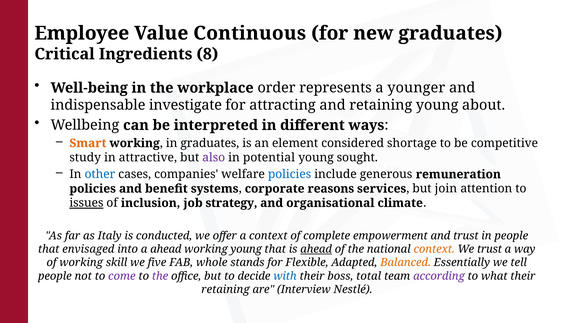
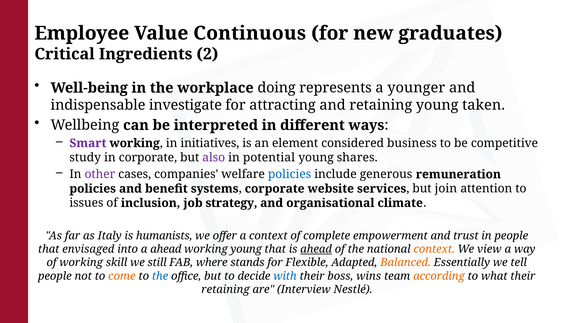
8: 8 -> 2 (207, 54)
order: order -> doing (277, 88)
about: about -> taken (484, 105)
Smart colour: orange -> purple (88, 143)
in graduates: graduates -> initiatives (210, 143)
shortage: shortage -> business (412, 143)
in attractive: attractive -> corporate (148, 157)
sought: sought -> shares (357, 157)
other colour: blue -> purple (100, 174)
reasons: reasons -> website (331, 189)
issues underline: present -> none (86, 203)
conducted: conducted -> humanists (164, 236)
We trust: trust -> view (489, 249)
five: five -> still (157, 263)
whole: whole -> where (212, 263)
come colour: purple -> orange (122, 276)
the colour: purple -> blue (160, 276)
total: total -> wins (369, 276)
according colour: purple -> orange (439, 276)
